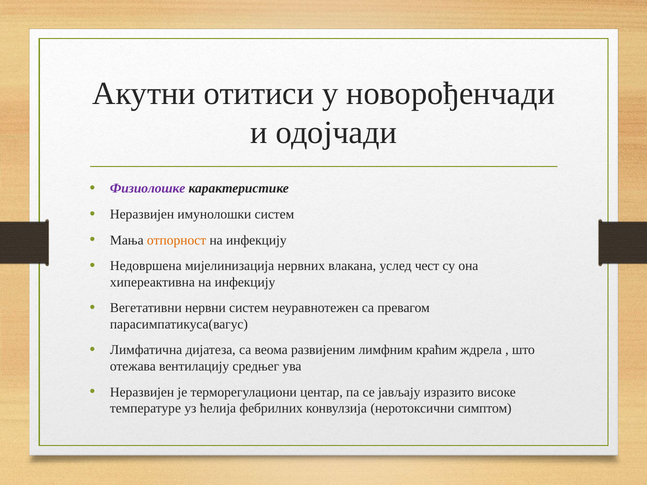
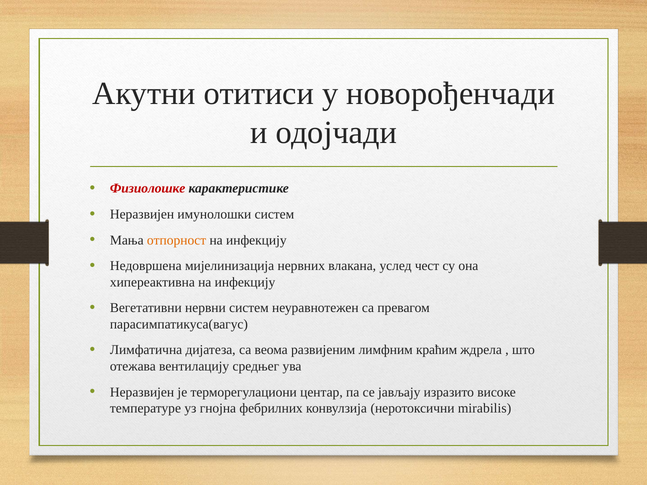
Физиолошке colour: purple -> red (148, 188)
ћелија: ћелија -> гнојна (218, 408)
симптом: симптом -> mirabilis (485, 408)
